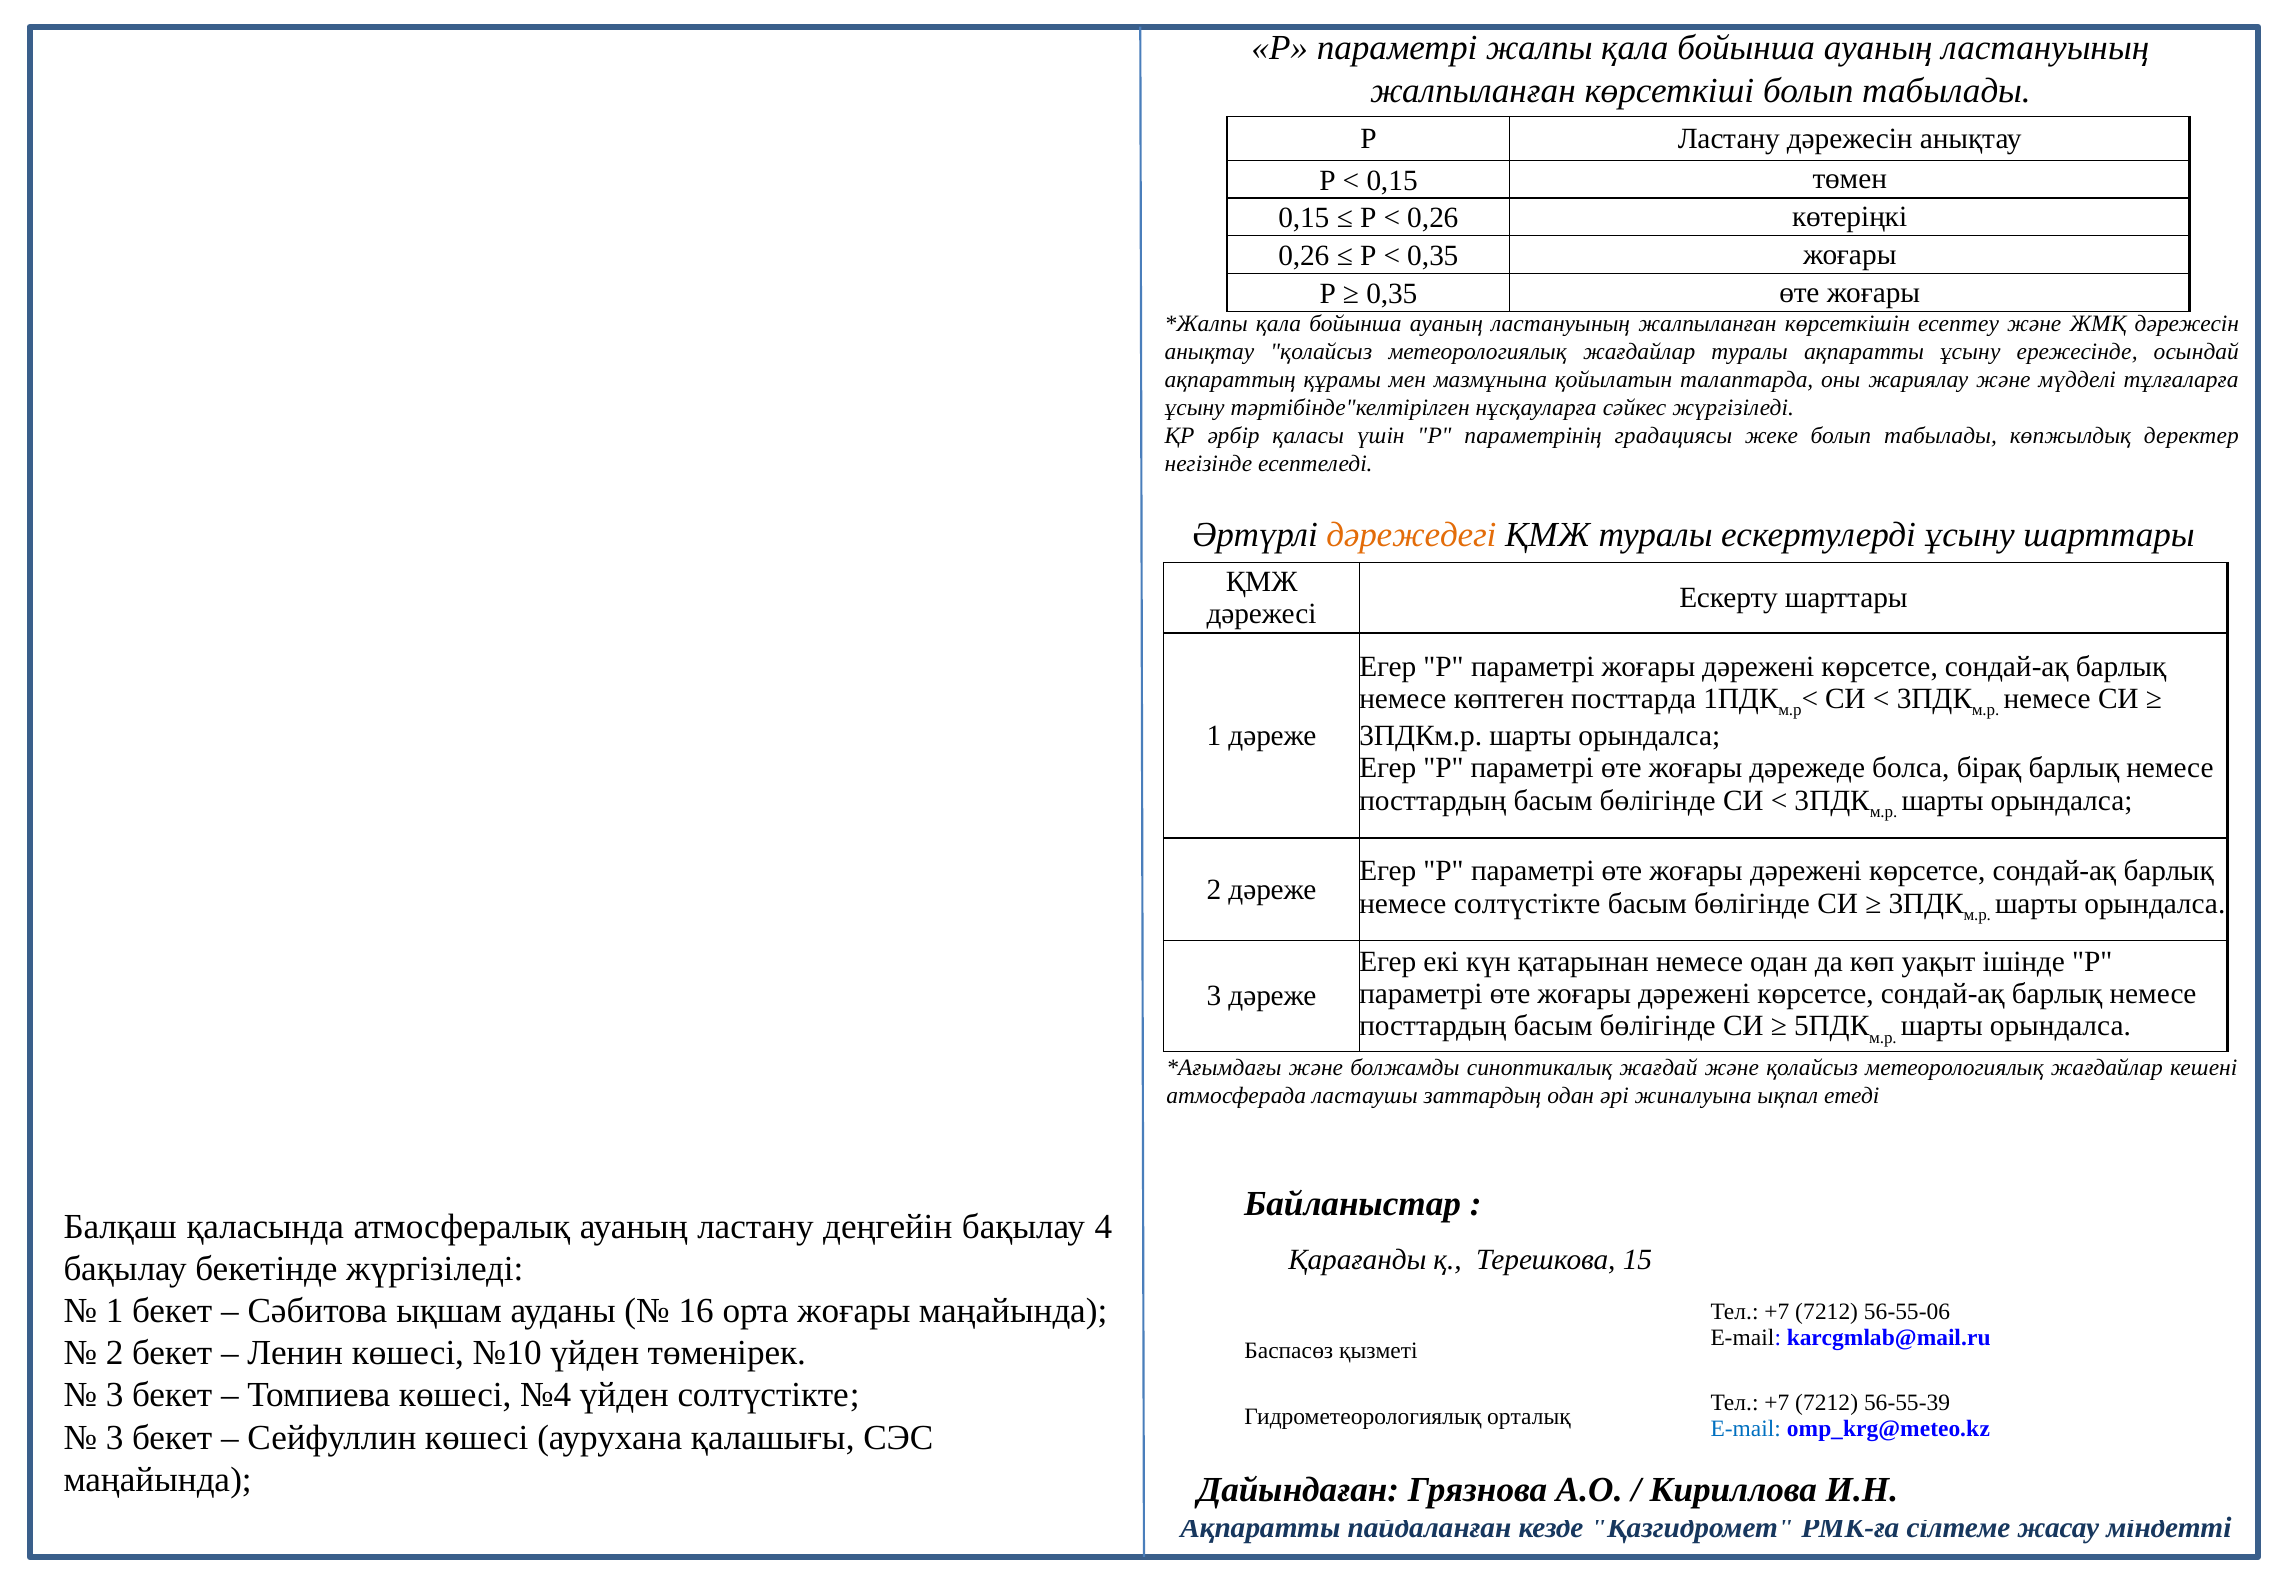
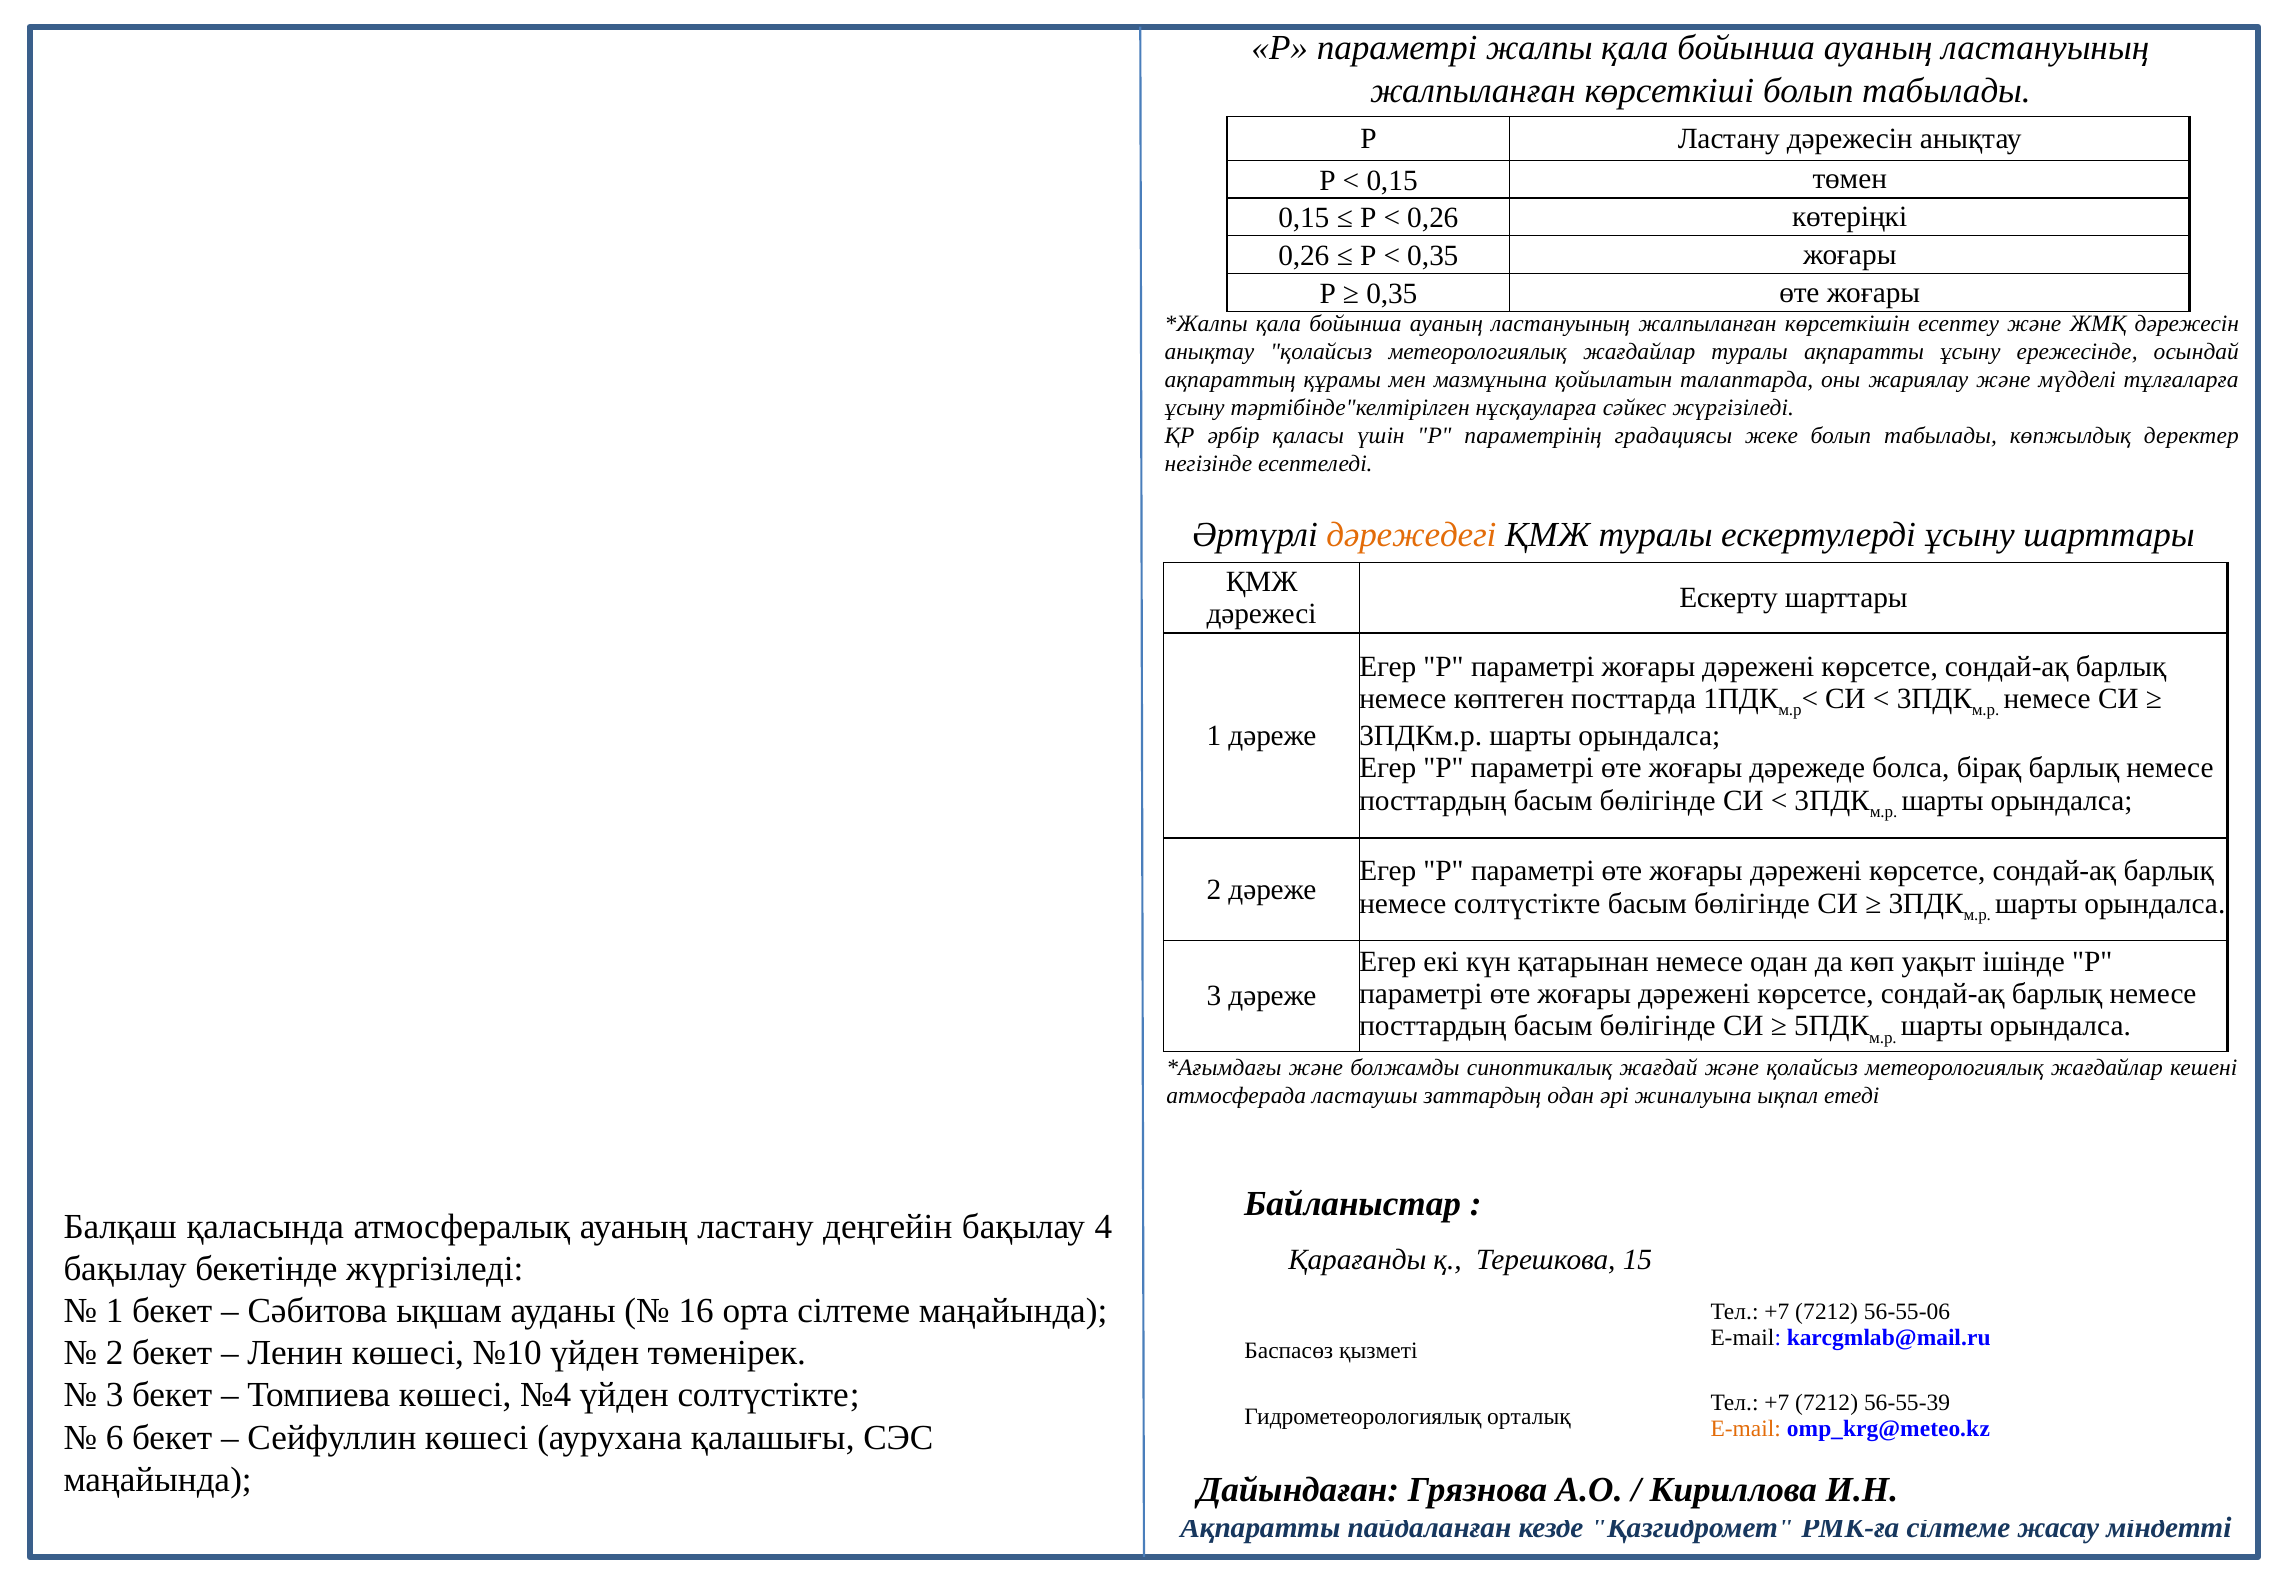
орта жоғары: жоғары -> сілтеме (854, 1311)
E-mail colour: blue -> orange (1746, 1429)
3: 3 -> 6 (115, 1438)
